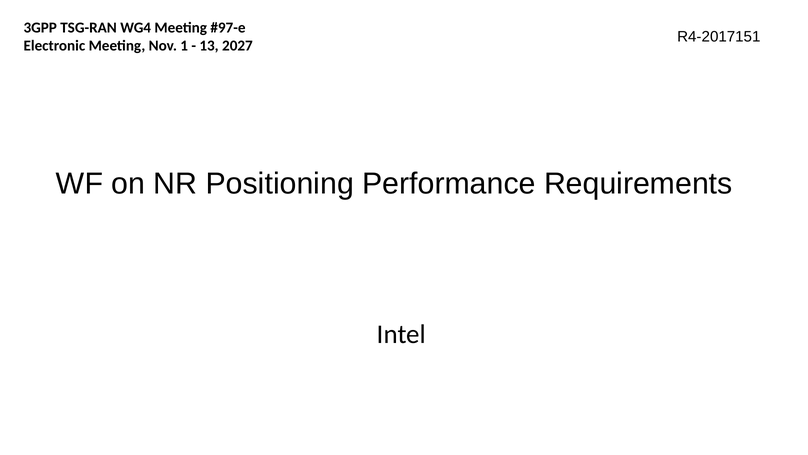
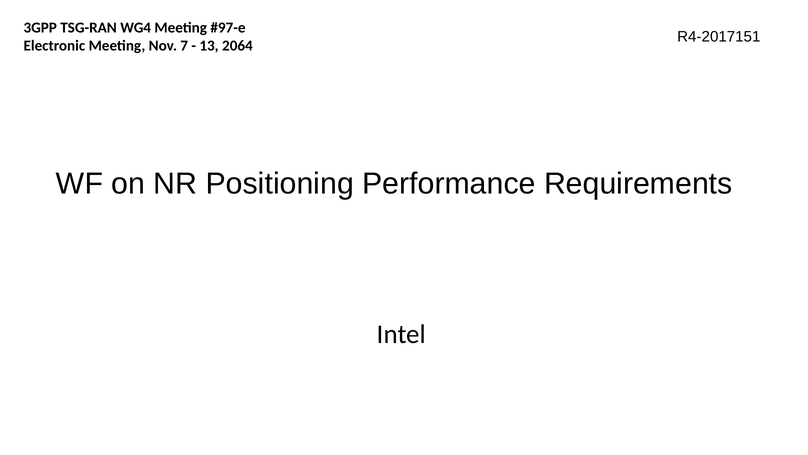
1: 1 -> 7 (184, 46)
2027: 2027 -> 2064 (237, 46)
